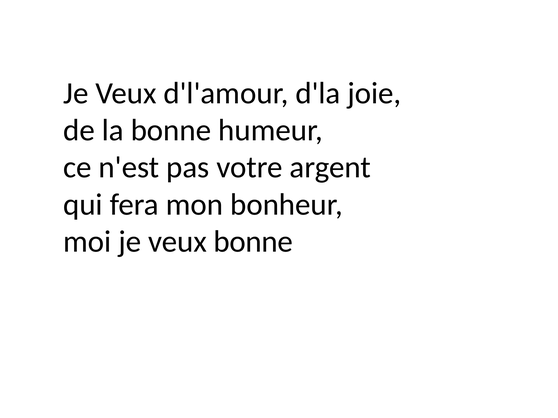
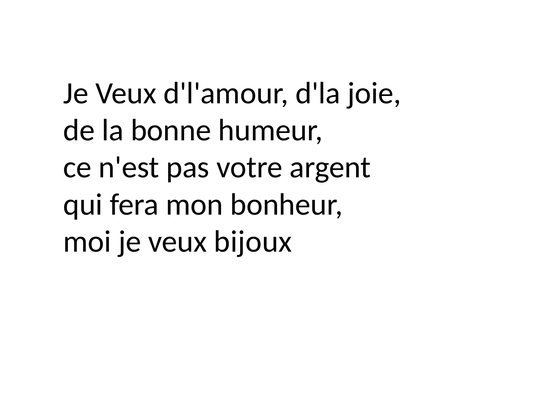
veux bonne: bonne -> bijoux (253, 242)
